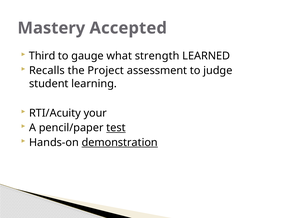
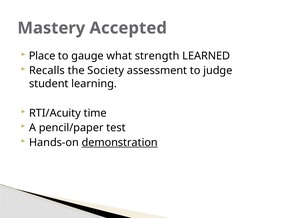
Third: Third -> Place (42, 56)
Project: Project -> Society (106, 71)
your: your -> time (95, 113)
test underline: present -> none (116, 128)
